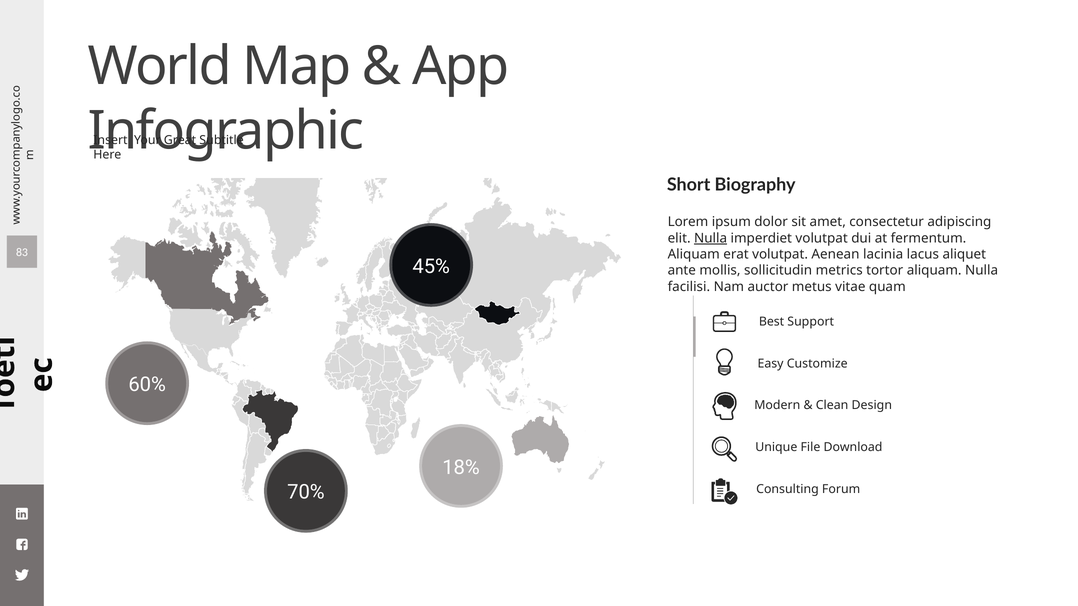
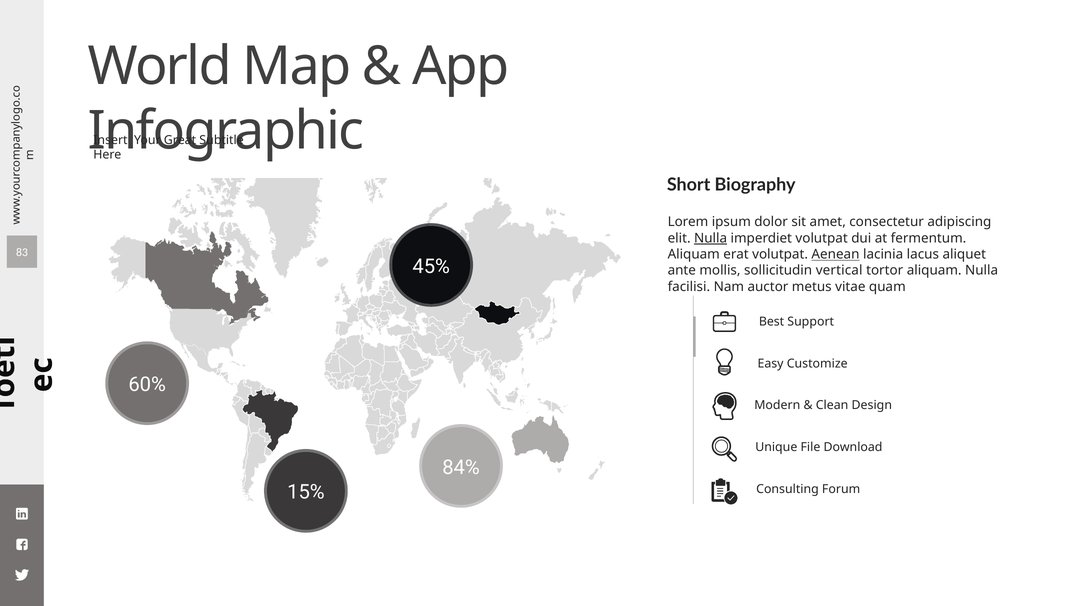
Aenean underline: none -> present (835, 255)
metrics: metrics -> vertical (839, 271)
18%: 18% -> 84% (461, 468)
70%: 70% -> 15% (306, 493)
